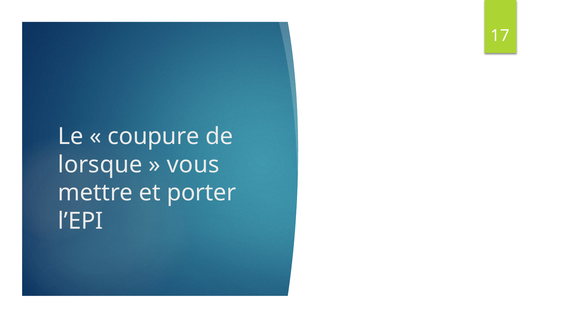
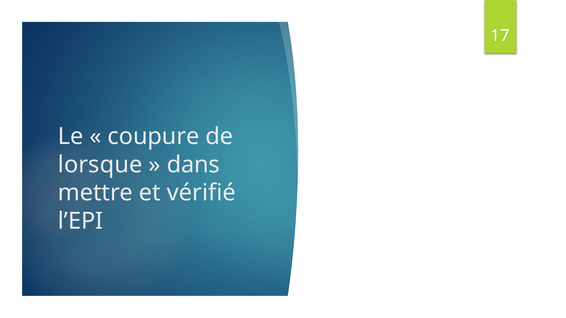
vous: vous -> dans (193, 165)
porter: porter -> vérifié (201, 193)
